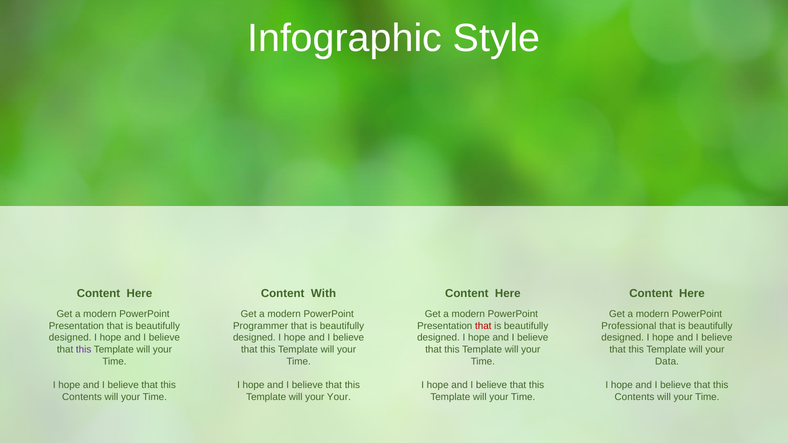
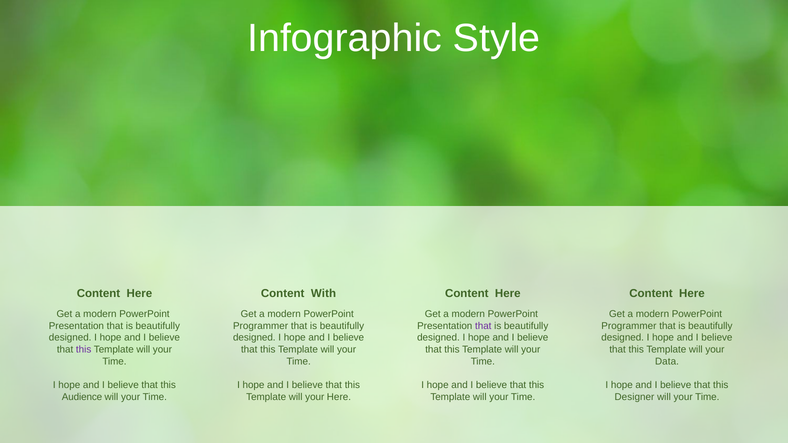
that colour: red -> purple (483, 326)
Professional: Professional -> Programmer (629, 326)
Contents: Contents -> Audience (82, 397)
your Your: Your -> Here (339, 397)
Contents: Contents -> Designer (634, 397)
